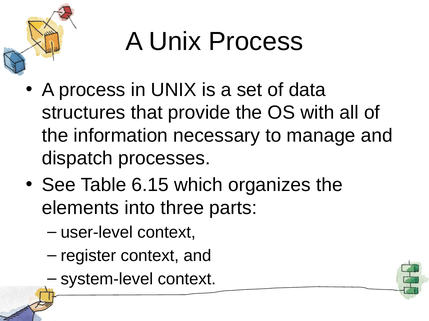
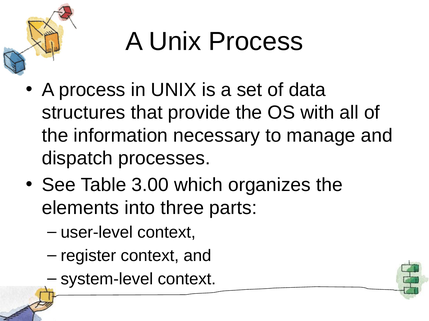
6.15: 6.15 -> 3.00 (150, 185)
